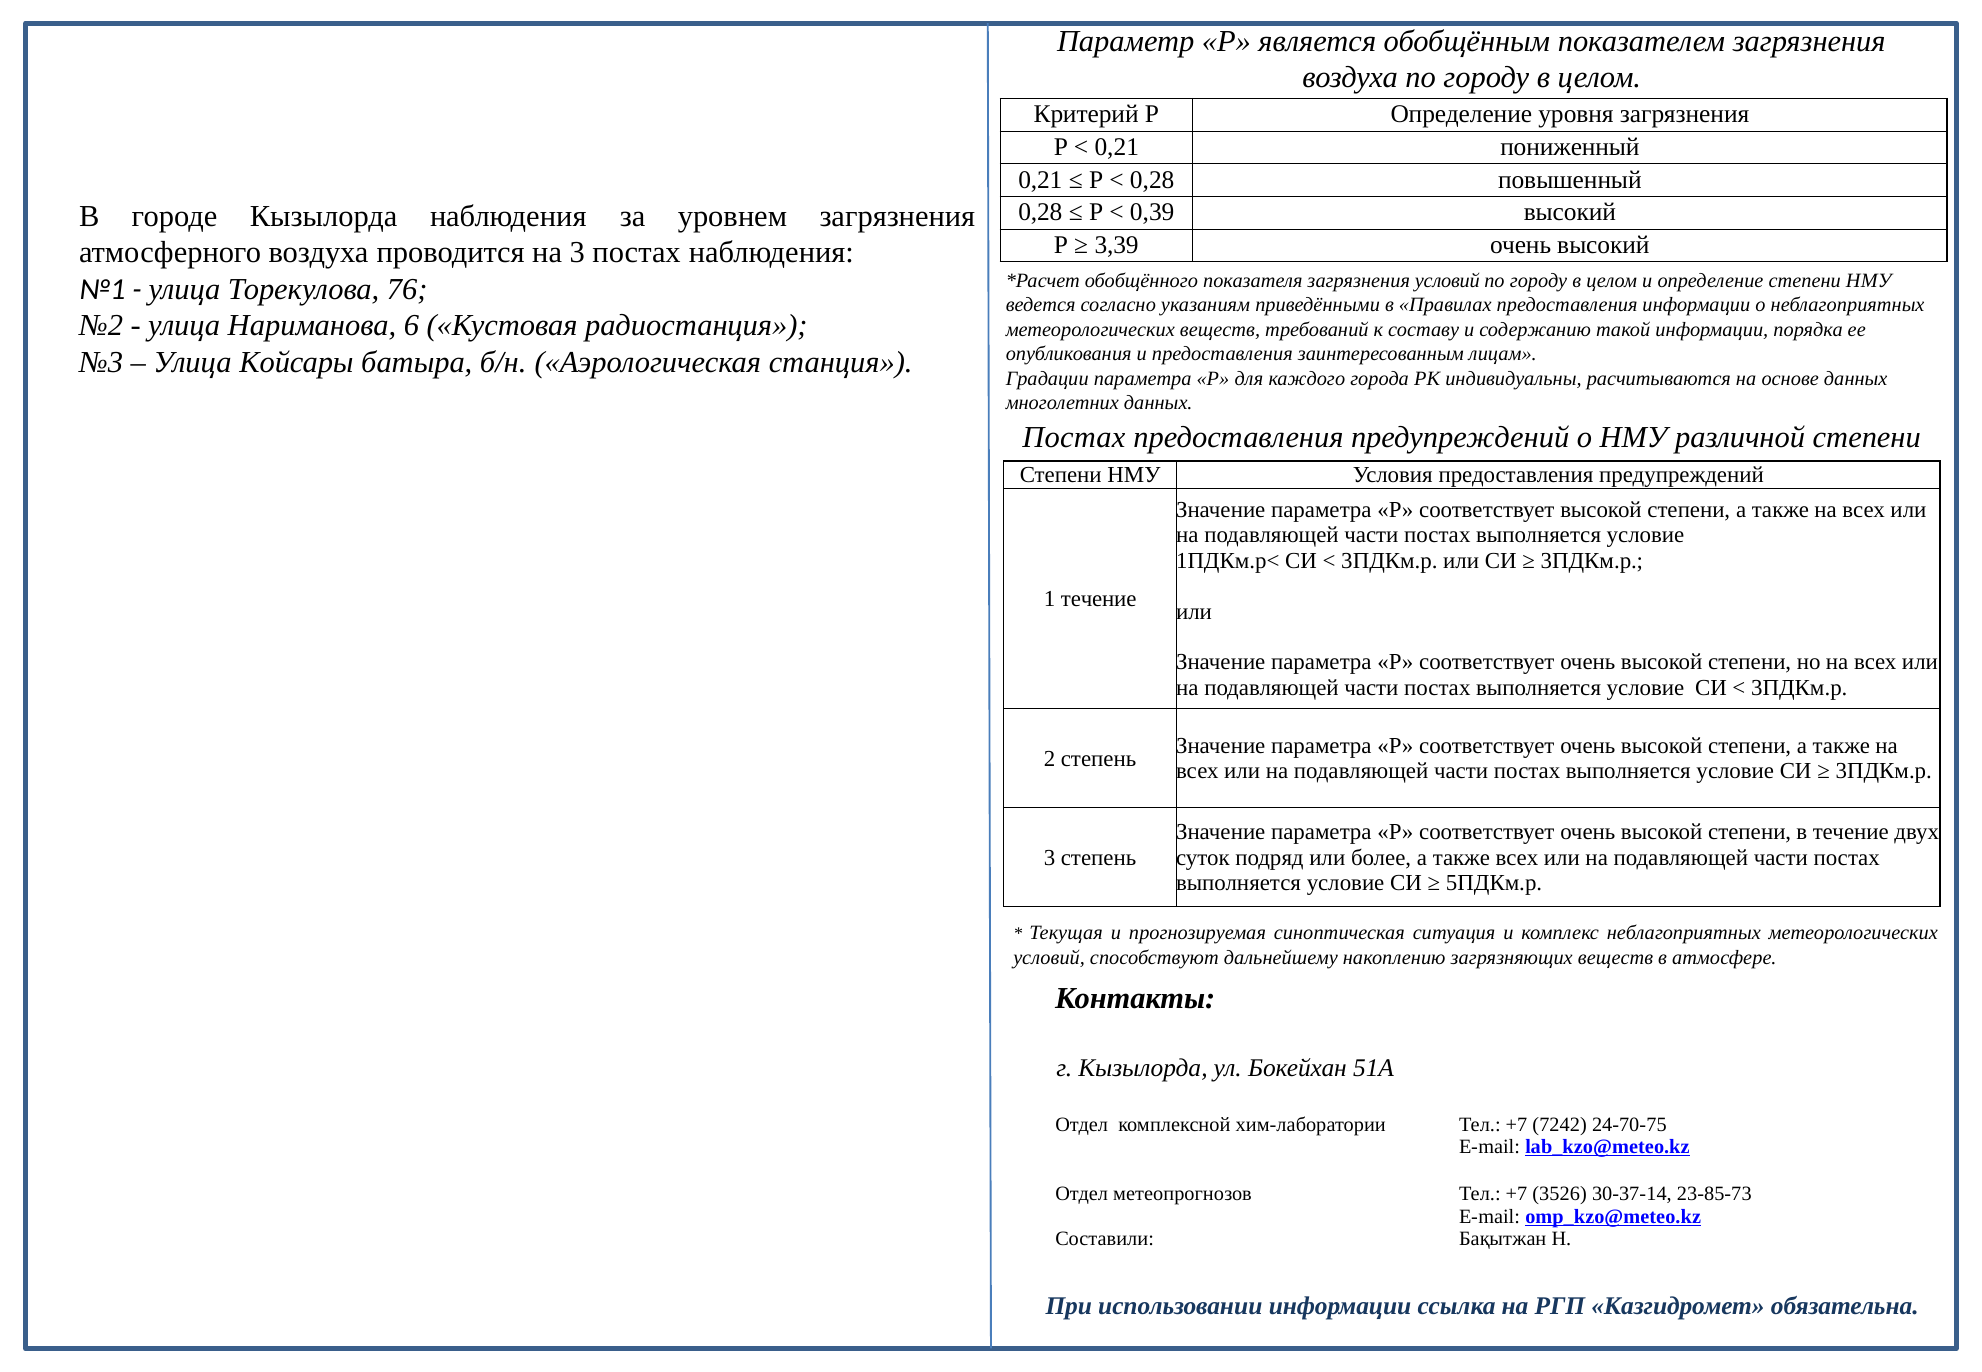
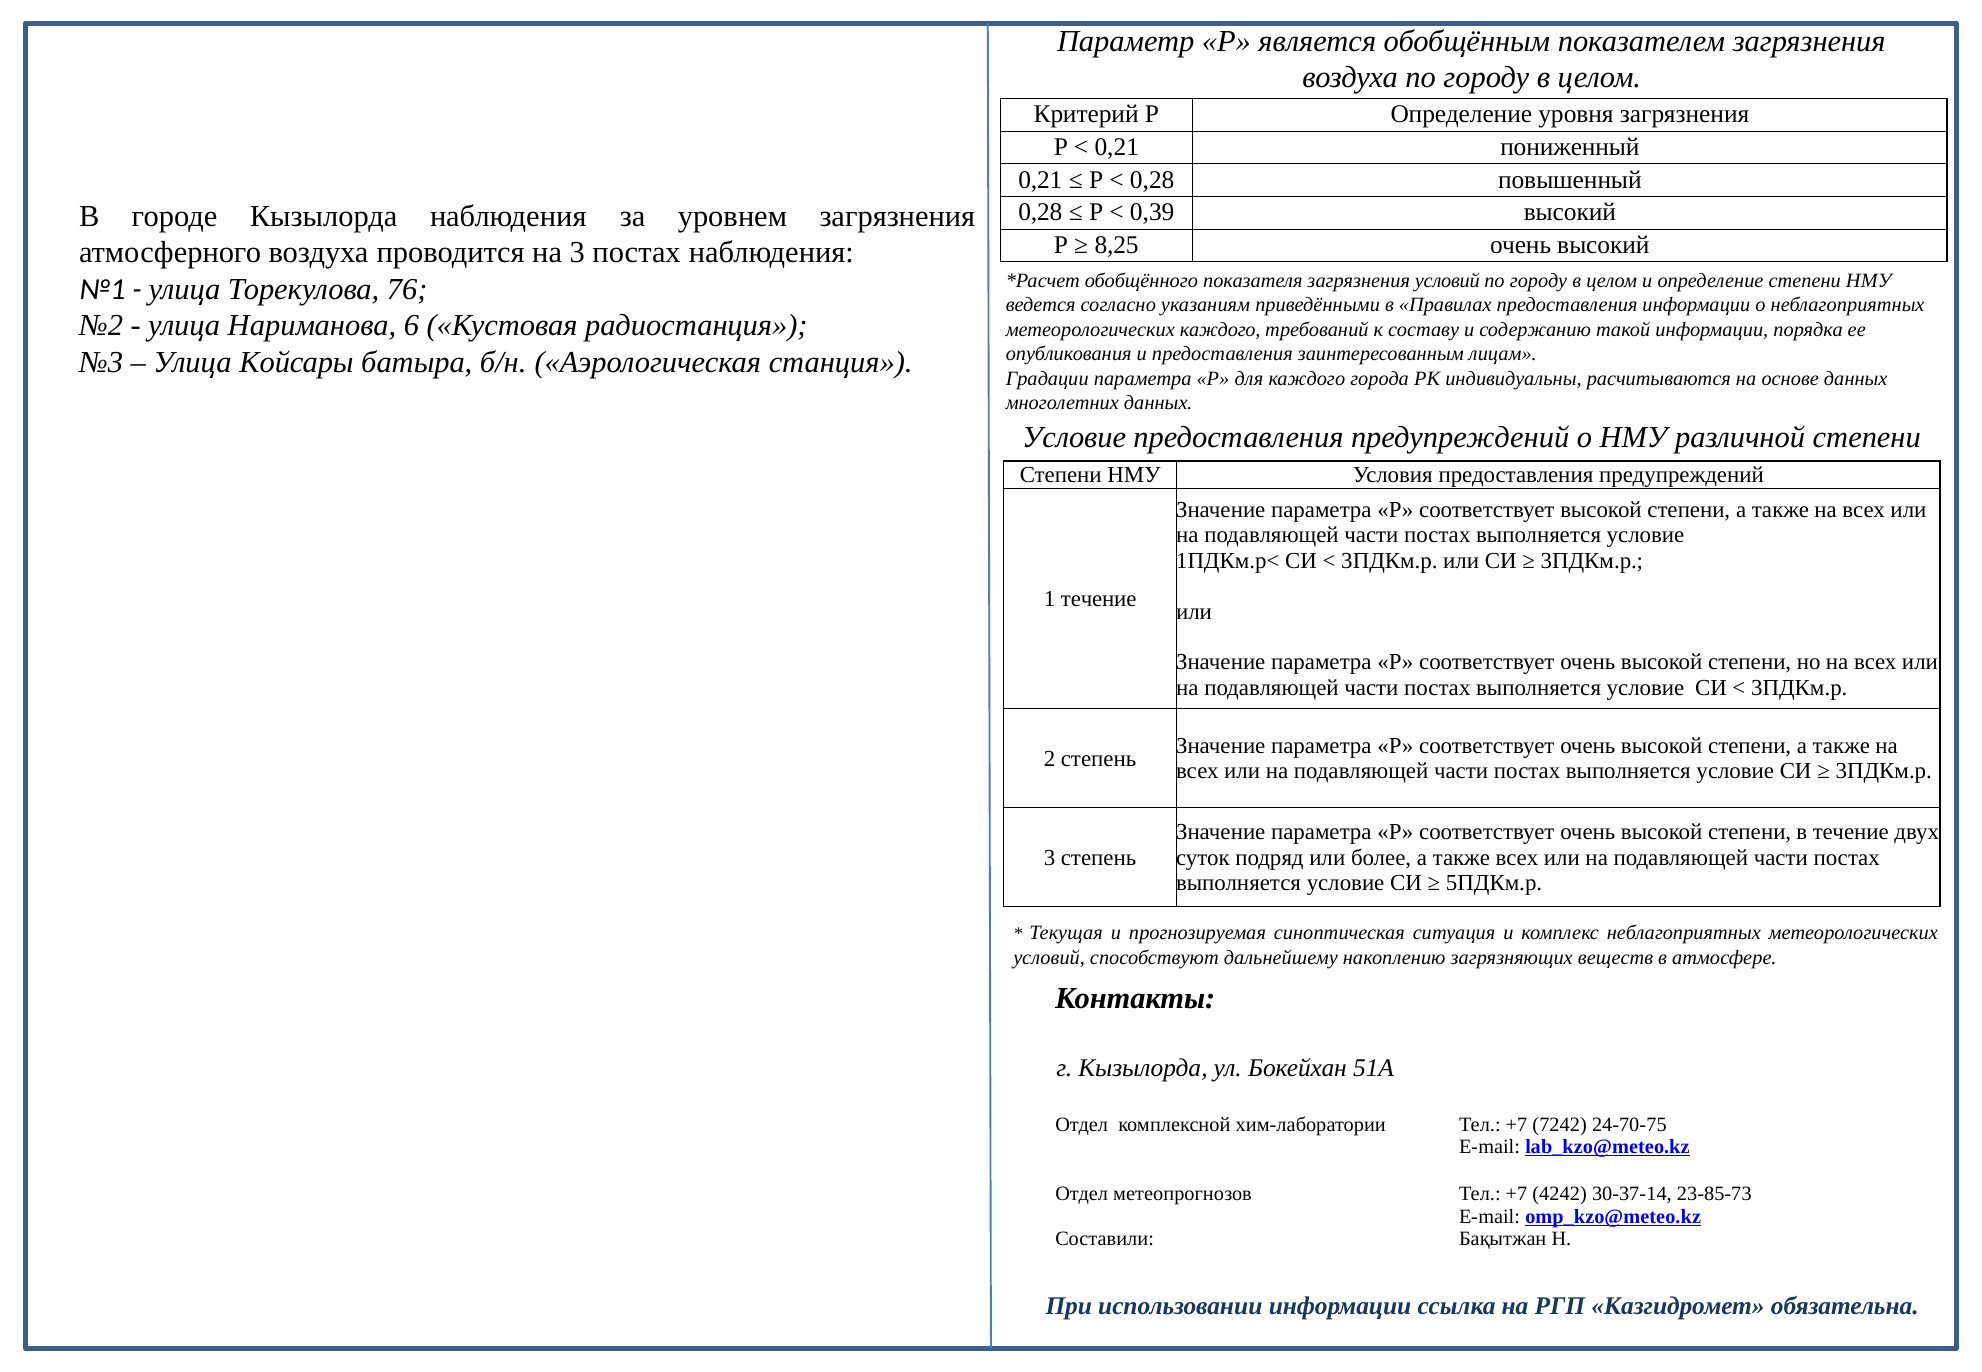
3,39: 3,39 -> 8,25 (1117, 245)
метеорологических веществ: веществ -> каждого (1220, 330)
Постах: Постах -> Условие (1074, 438)
3526: 3526 -> 4242 (1560, 1194)
